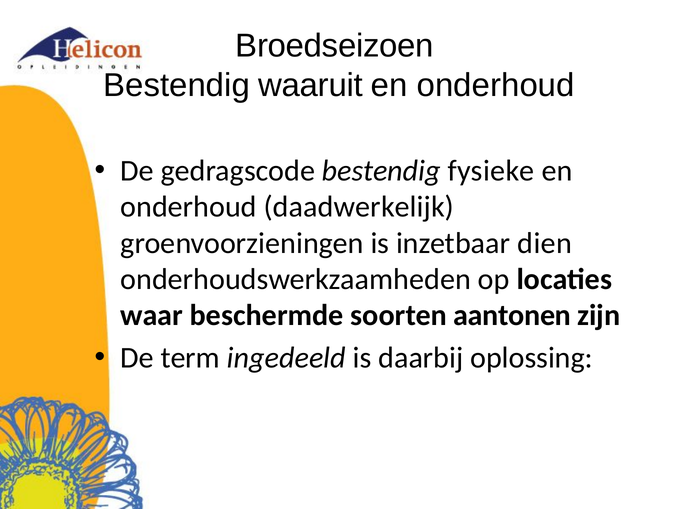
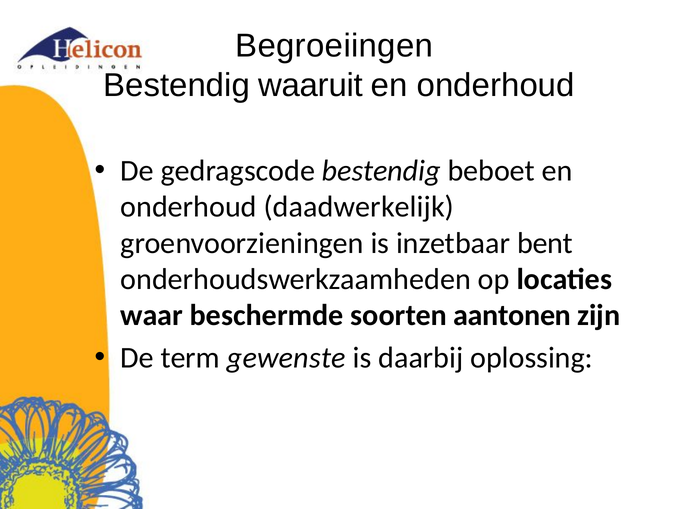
Broedseizoen: Broedseizoen -> Begroeiingen (334, 46)
fysieke: fysieke -> beboet (491, 170)
dien: dien -> bent (545, 243)
ingedeeld: ingedeeld -> gewenste (286, 357)
